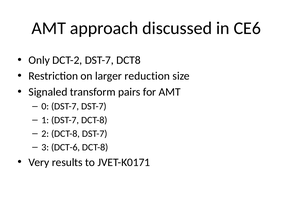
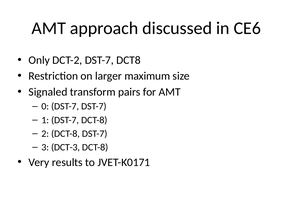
reduction: reduction -> maximum (147, 76)
DCT-6: DCT-6 -> DCT-3 (65, 148)
